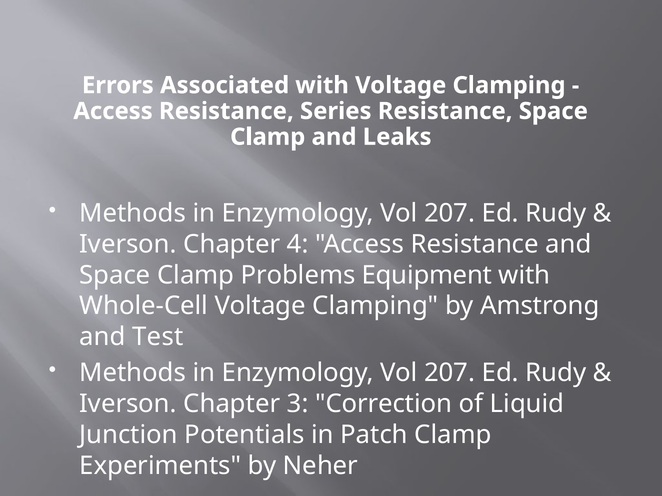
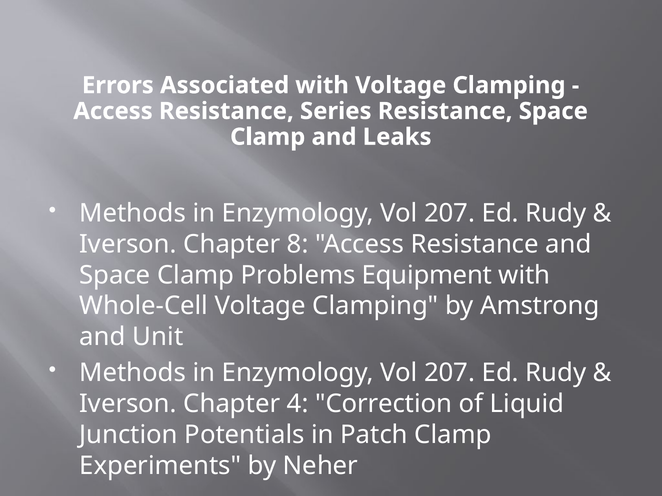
4: 4 -> 8 (298, 244)
Test: Test -> Unit (158, 337)
3: 3 -> 4 (298, 404)
